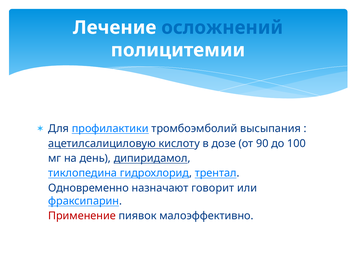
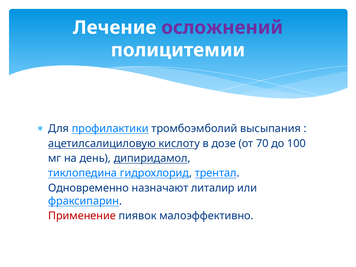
осложнений colour: blue -> purple (222, 28)
90: 90 -> 70 (262, 143)
говорит: говорит -> литалир (213, 188)
